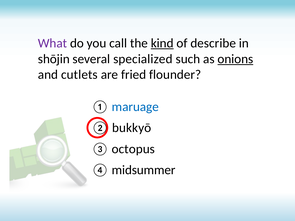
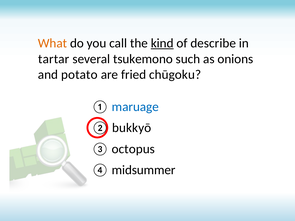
What colour: purple -> orange (53, 43)
shōjin: shōjin -> tartar (54, 59)
specialized: specialized -> tsukemono (143, 59)
onions underline: present -> none (235, 59)
cutlets: cutlets -> potato (79, 75)
flounder: flounder -> chūgoku (175, 75)
